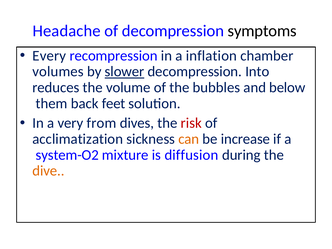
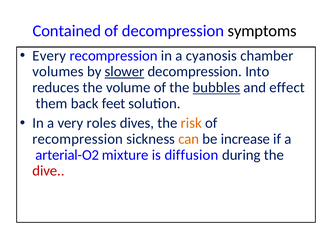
Headache: Headache -> Contained (67, 31)
inflation: inflation -> cyanosis (211, 56)
bubbles underline: none -> present (216, 88)
below: below -> effect (287, 88)
from: from -> roles (101, 123)
risk colour: red -> orange (191, 123)
acclimatization: acclimatization -> recompression (78, 139)
system-O2: system-O2 -> arterial-O2 (67, 155)
dive colour: orange -> red (48, 171)
